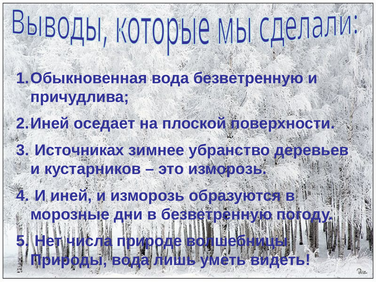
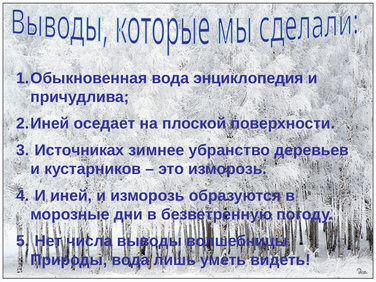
вода безветренную: безветренную -> энциклопедия (248, 78)
природе: природе -> выводы (149, 241)
